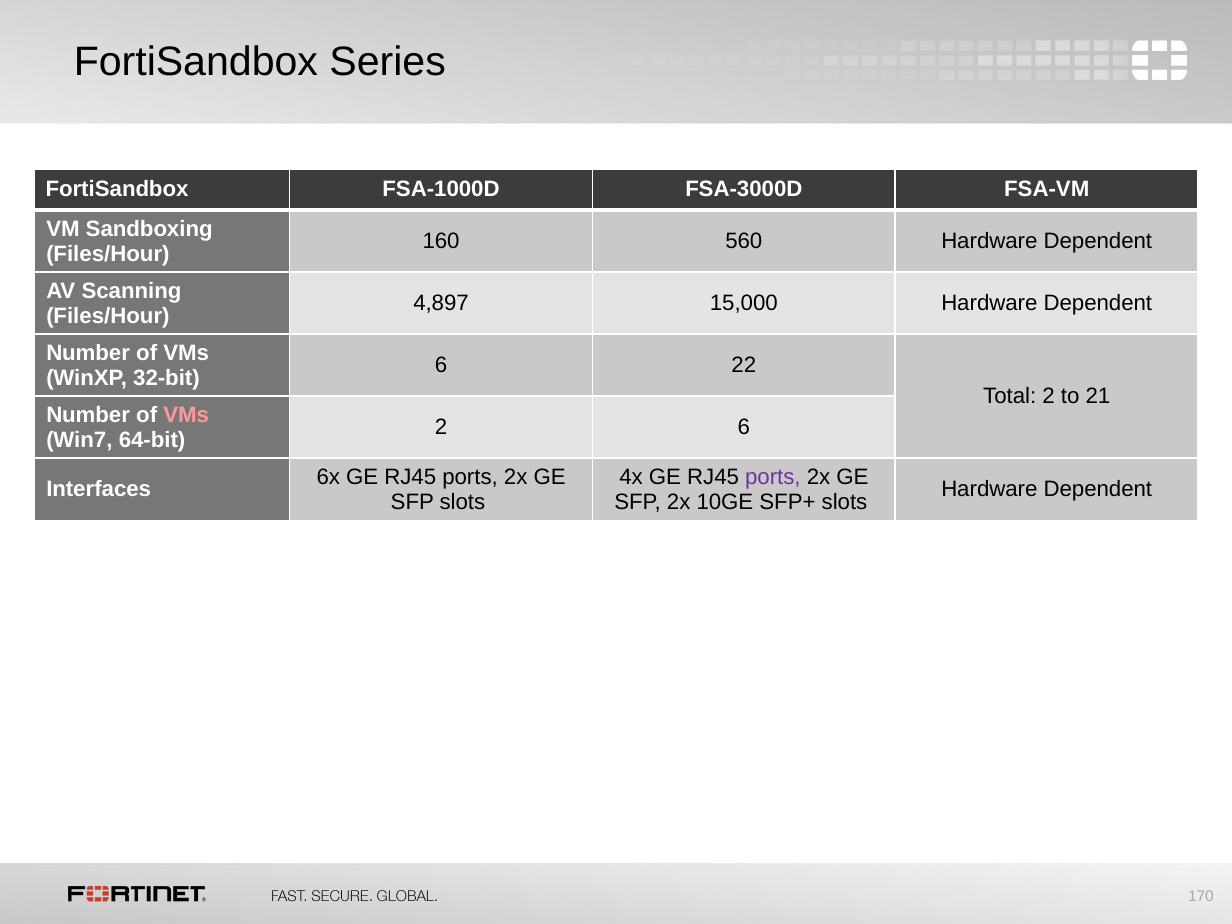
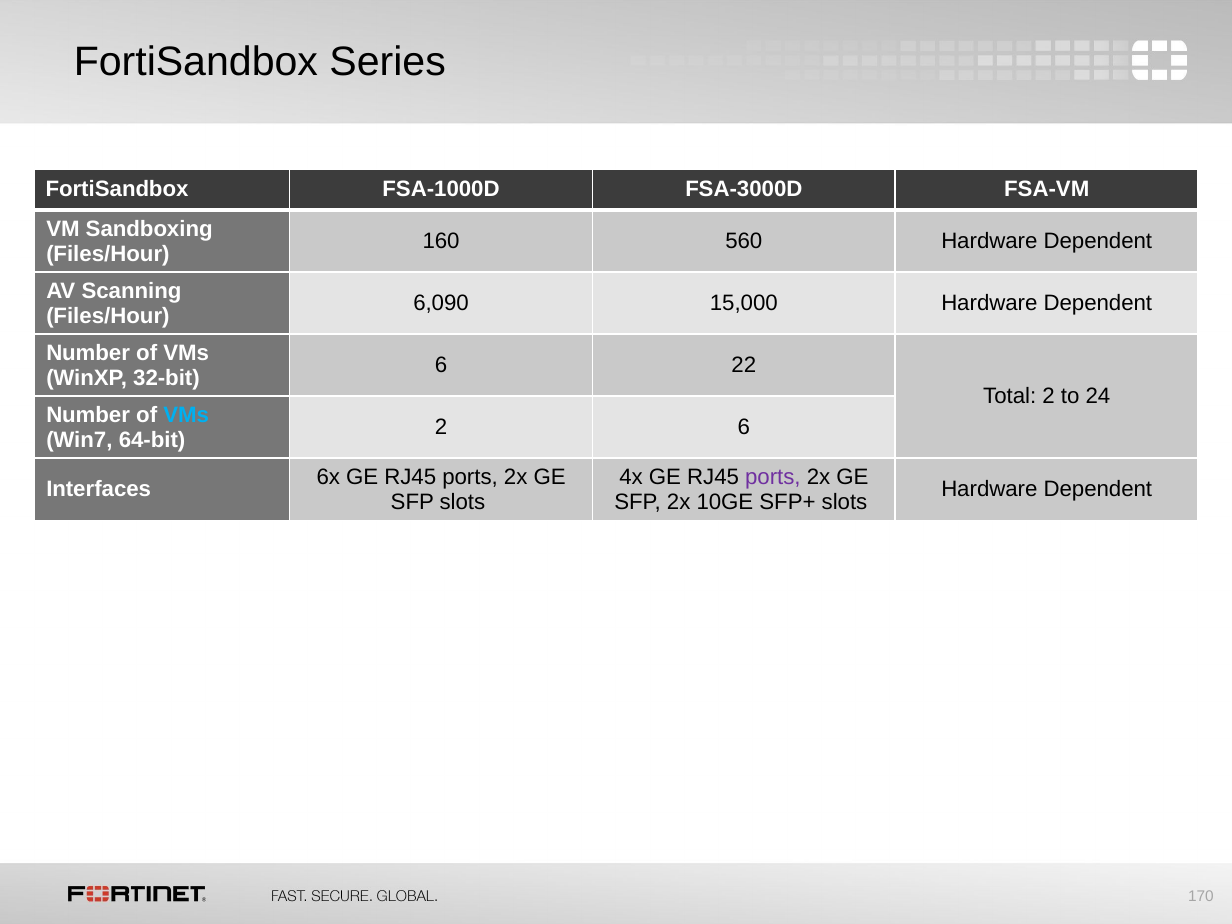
4,897: 4,897 -> 6,090 (441, 303)
21: 21 -> 24 (1098, 397)
VMs colour: pink -> light blue (186, 415)
